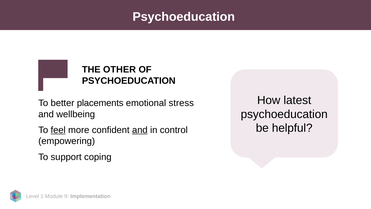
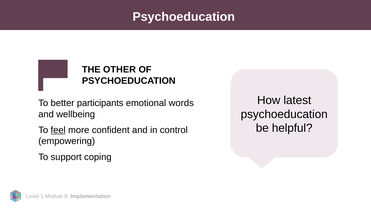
placements: placements -> participants (100, 103)
stress: stress -> words (181, 103)
and underline: present -> none (140, 130)
